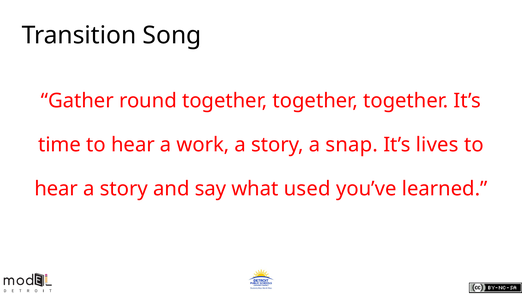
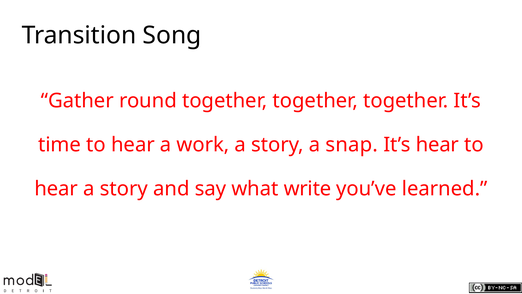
It’s lives: lives -> hear (437, 145)
used: used -> write (307, 189)
